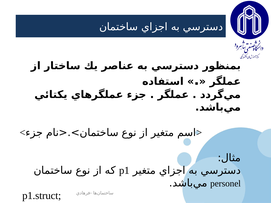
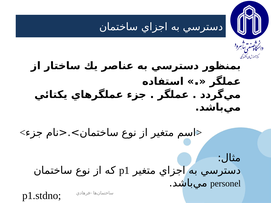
p1.struct: p1.struct -> p1.stdno (42, 196)
